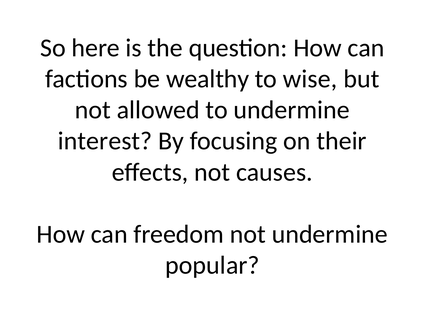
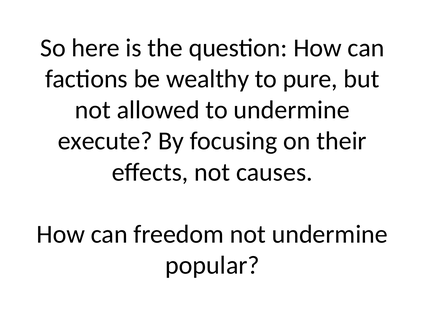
wise: wise -> pure (310, 79)
interest: interest -> execute (105, 141)
